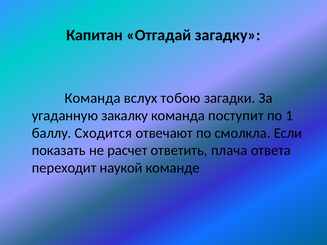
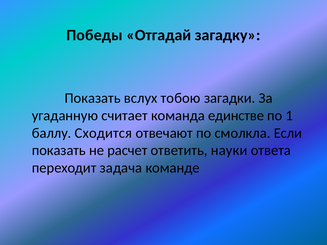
Капитан: Капитан -> Победы (94, 35)
Команда: Команда -> Показать (93, 98)
закалку: закалку -> считает (125, 116)
поступит: поступит -> единстве (236, 116)
плача: плача -> науки (229, 151)
наукой: наукой -> задача (121, 168)
